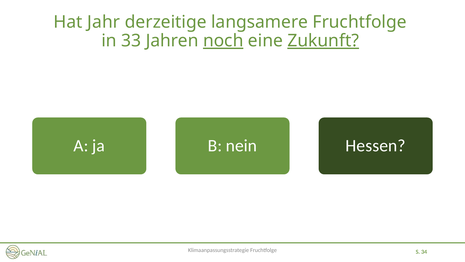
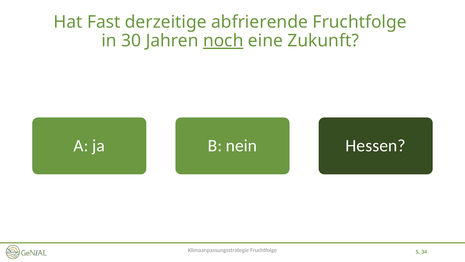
Jahr: Jahr -> Fast (104, 22)
langsamere: langsamere -> abfrierende (260, 22)
33: 33 -> 30 (131, 41)
Zukunft underline: present -> none (323, 41)
